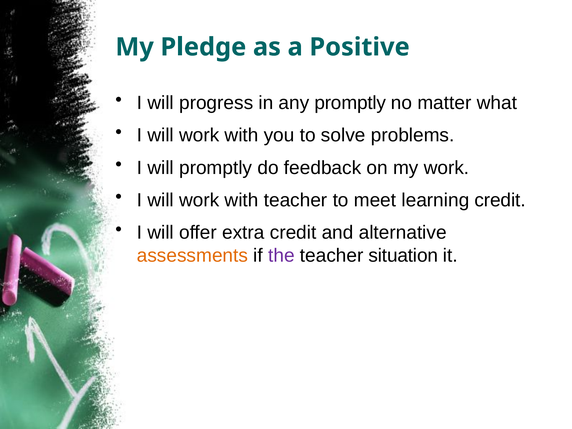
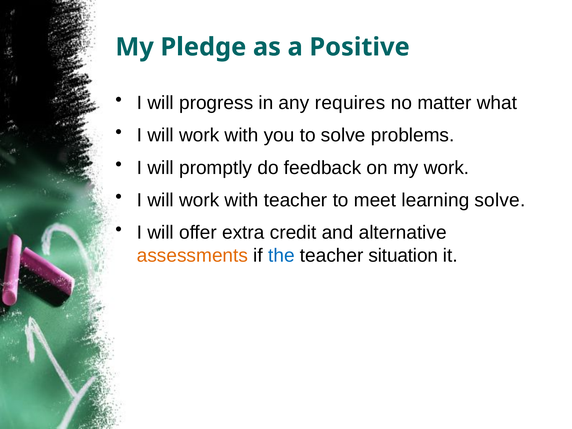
any promptly: promptly -> requires (350, 103)
learning credit: credit -> solve (500, 200)
the colour: purple -> blue (281, 255)
